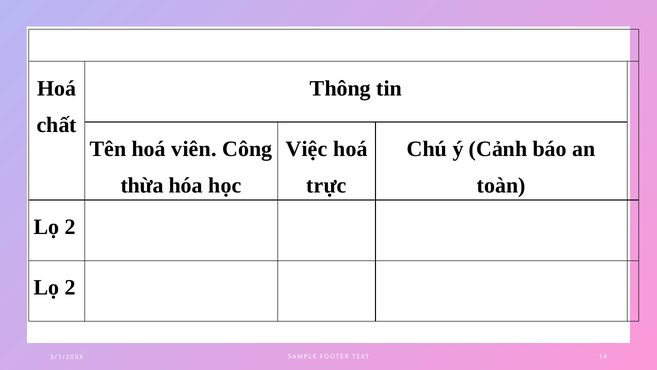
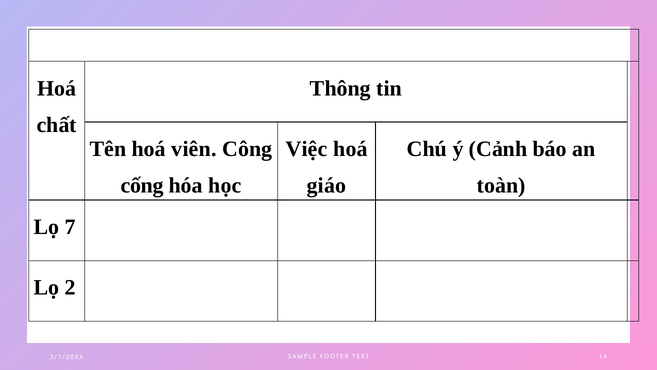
thừa: thừa -> cống (142, 185)
trực: trực -> giáo (326, 185)
2: 2 -> 7 (70, 227)
